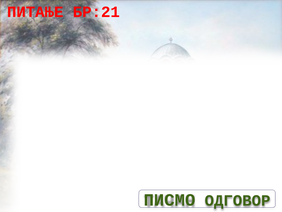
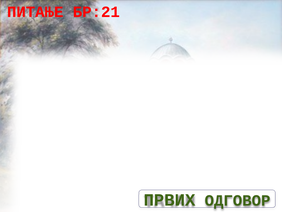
ПИСМО: ПИСМО -> ПРВИХ (170, 199)
